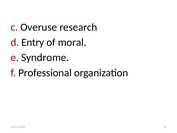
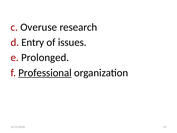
moral: moral -> issues (72, 42)
Syndrome: Syndrome -> Prolonged (45, 57)
Professional underline: none -> present (45, 73)
